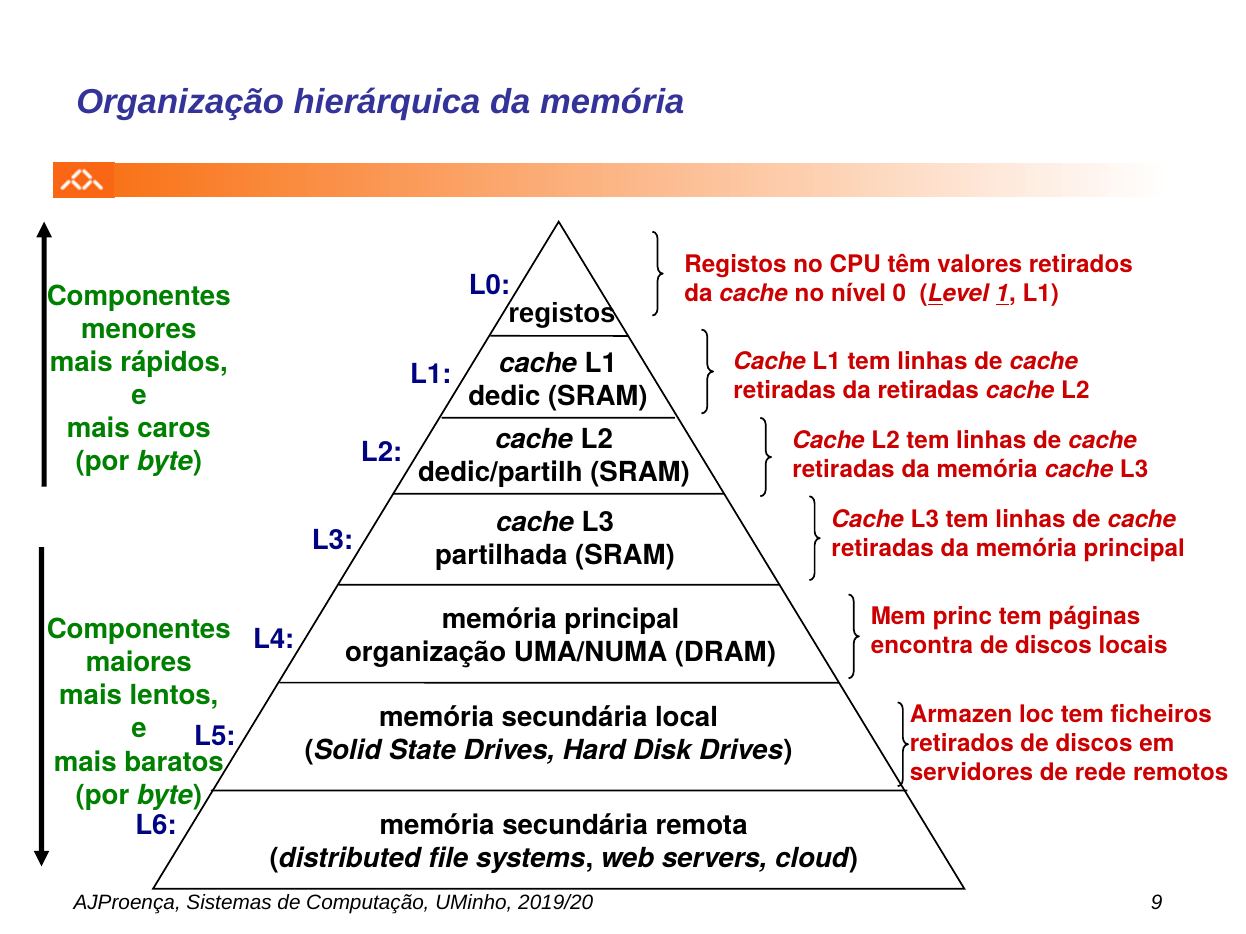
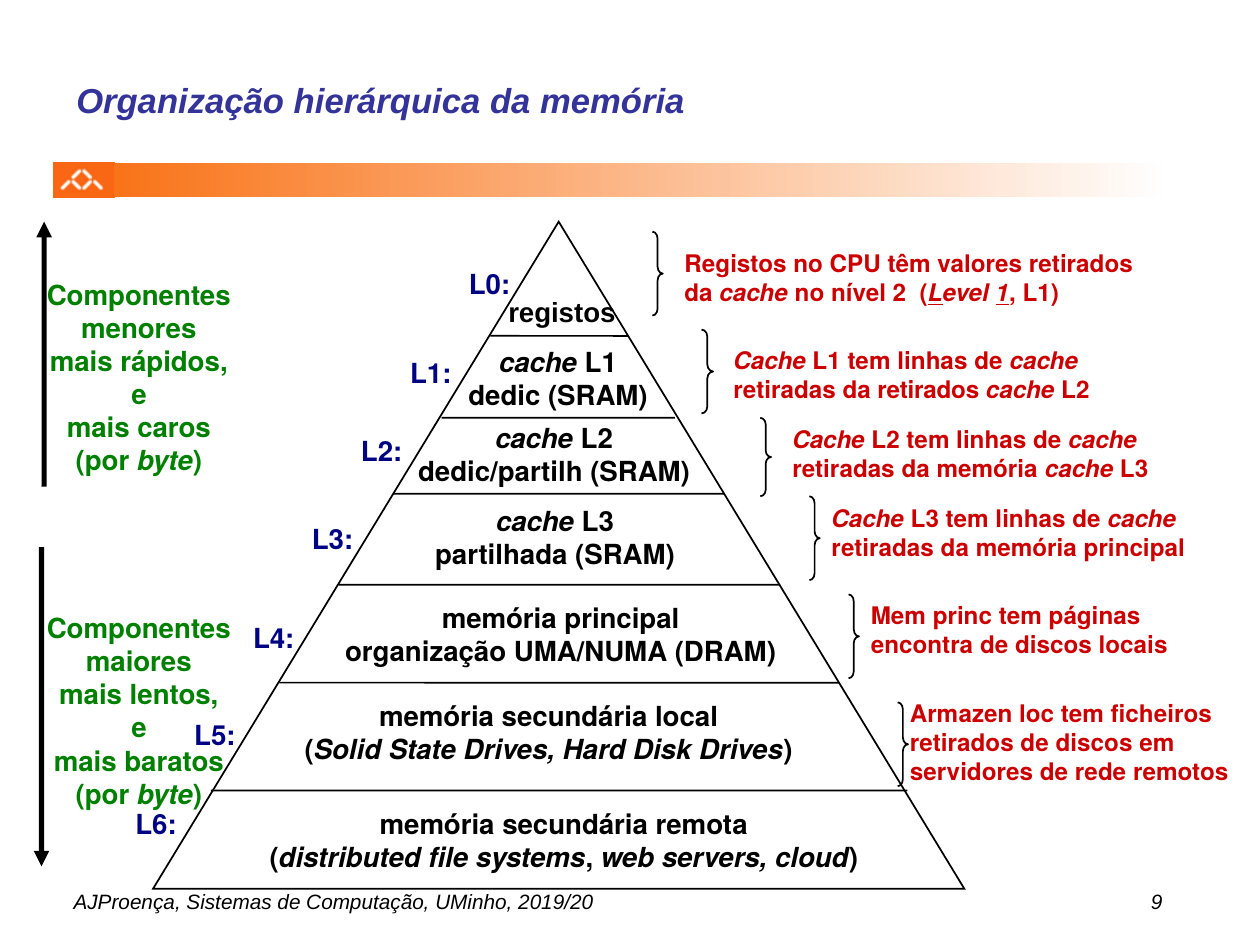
0: 0 -> 2 (899, 293)
da retiradas: retiradas -> retirados (928, 391)
